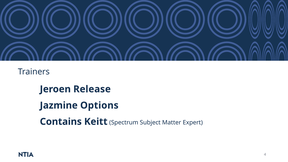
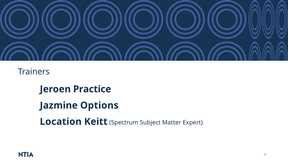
Release: Release -> Practice (92, 89)
Contains: Contains -> Location (61, 122)
